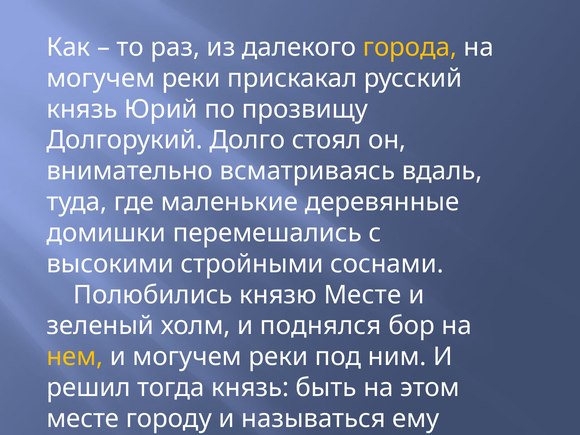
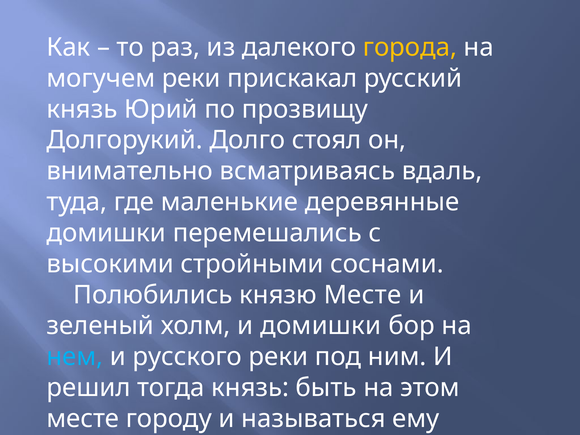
и поднялся: поднялся -> домишки (321, 326)
нем colour: yellow -> light blue (75, 357)
и могучем: могучем -> русского (187, 357)
